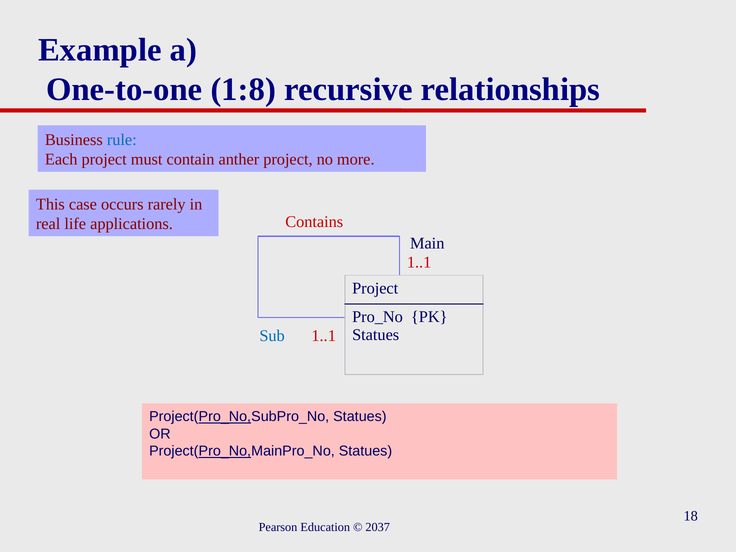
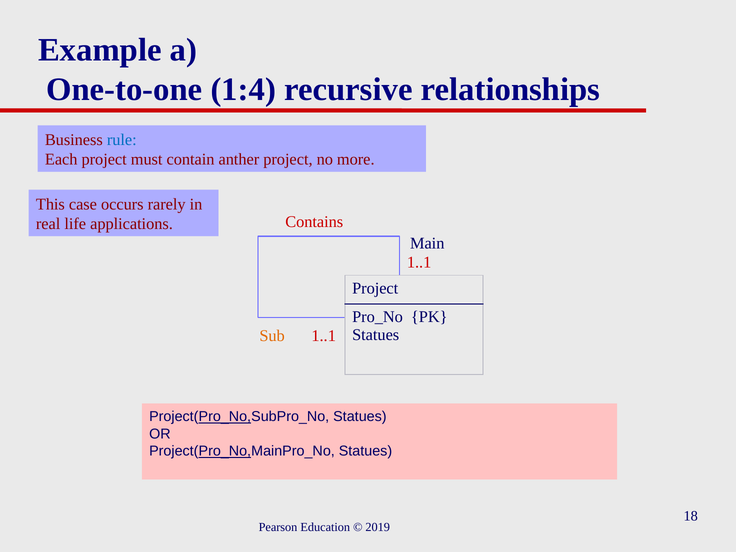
1:8: 1:8 -> 1:4 (243, 89)
Sub colour: blue -> orange (272, 336)
2037: 2037 -> 2019 (378, 527)
